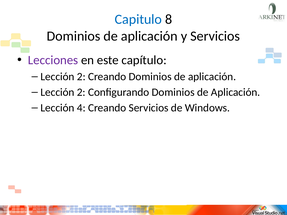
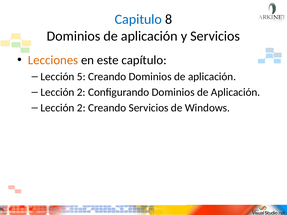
Lecciones colour: purple -> orange (53, 60)
2: 2 -> 5 (81, 77)
4: 4 -> 2 (81, 108)
